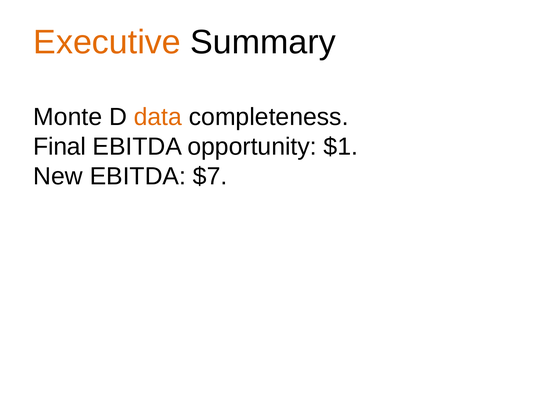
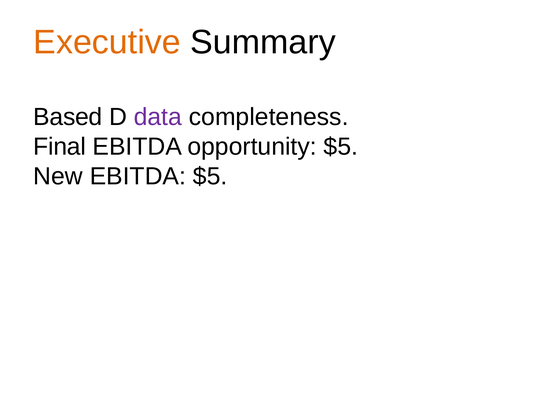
Monte: Monte -> Based (68, 117)
data colour: orange -> purple (158, 117)
opportunity $1: $1 -> $5 (341, 147)
EBITDA $7: $7 -> $5 (210, 176)
